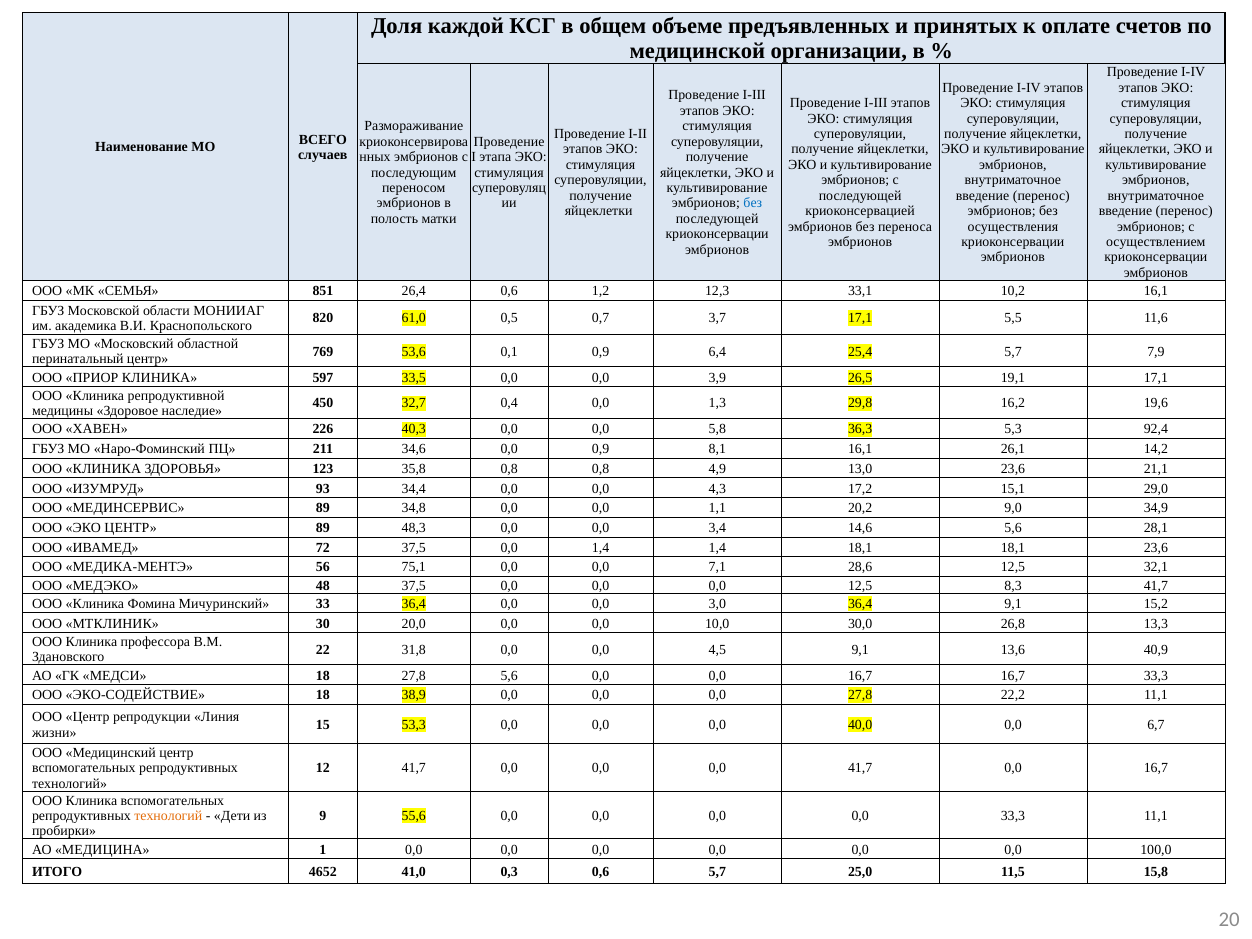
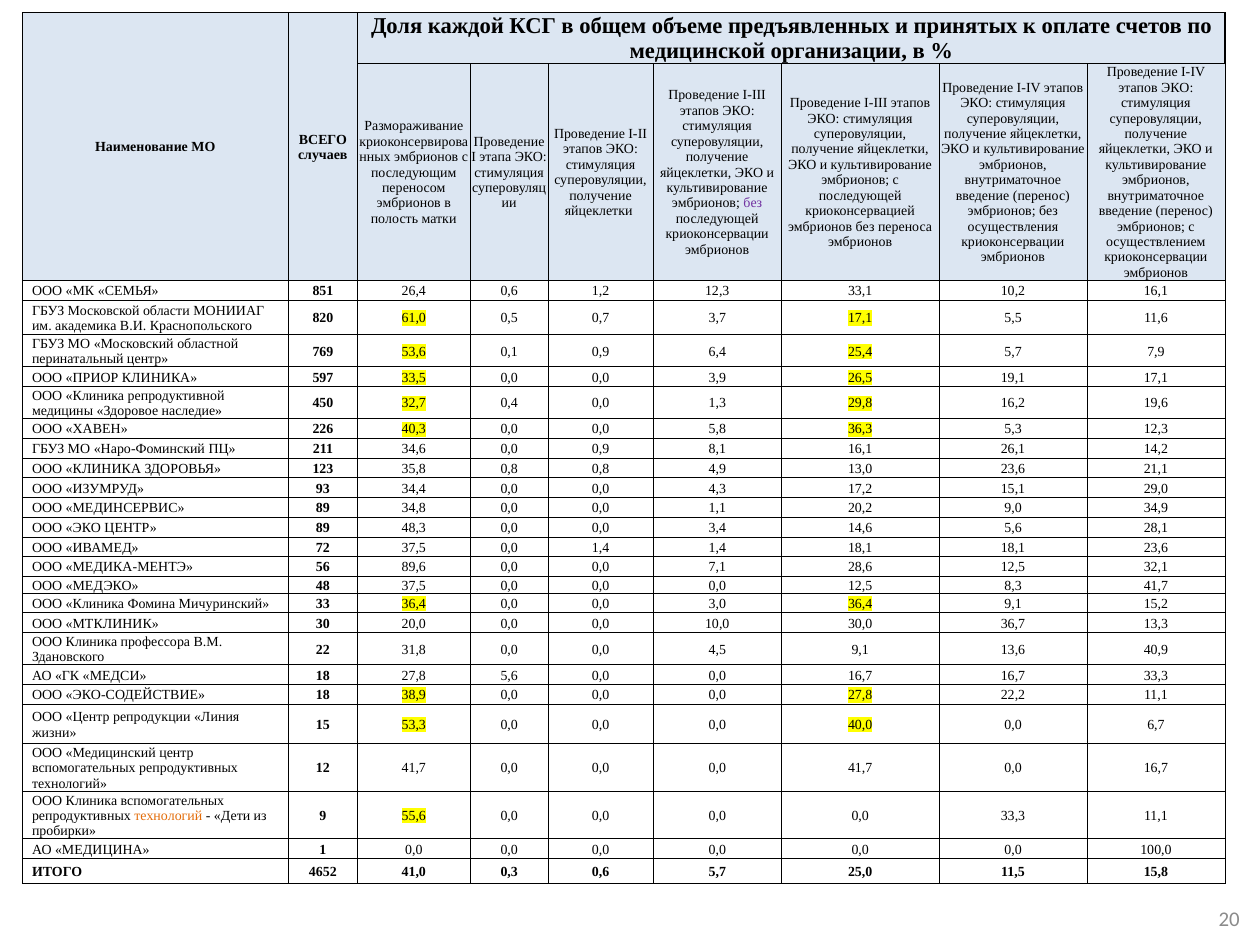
без colour: blue -> purple (753, 203)
5,3 92,4: 92,4 -> 12,3 (1156, 429)
75,1: 75,1 -> 89,6 (414, 567)
26,8: 26,8 -> 36,7 (1013, 624)
